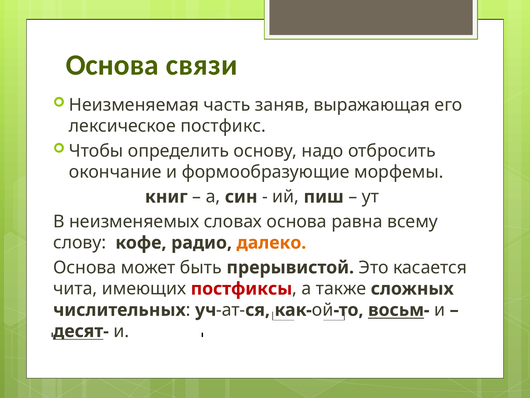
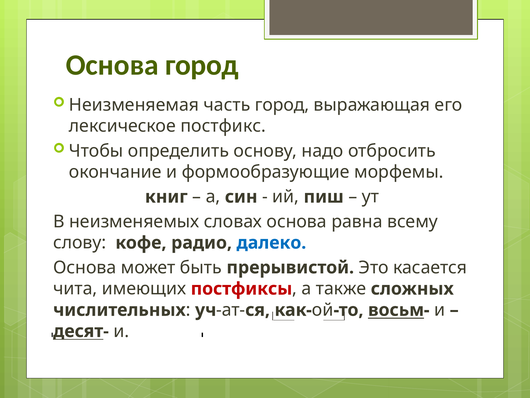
Основа связи: связи -> город (202, 65)
часть заняв: заняв -> город (282, 105)
далеко colour: orange -> blue (271, 242)
